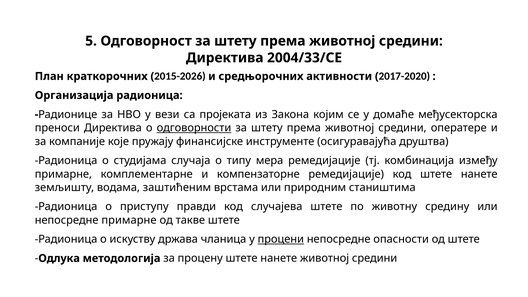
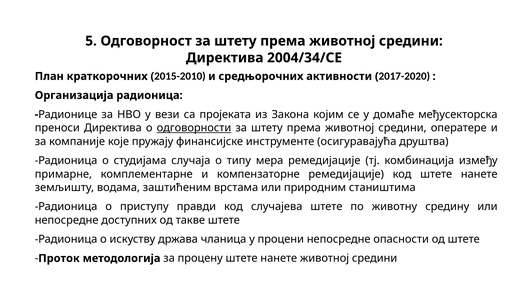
2004/33/CE: 2004/33/CE -> 2004/34/CE (305, 58)
2015-2026: 2015-2026 -> 2015-2010 (180, 76)
непосредне примарне: примарне -> доступних (129, 220)
процени underline: present -> none (281, 239)
Одлука: Одлука -> Проток (59, 258)
